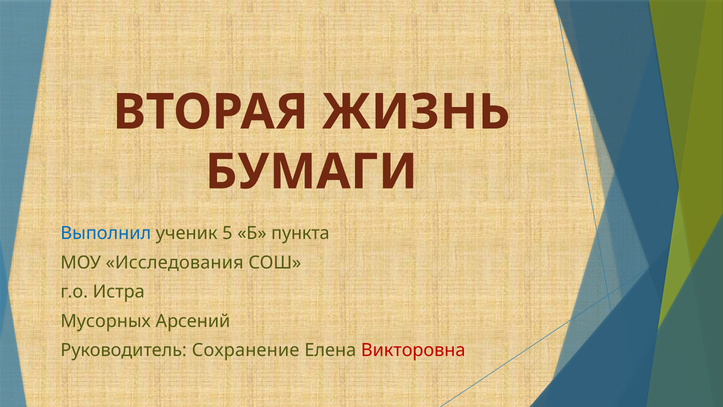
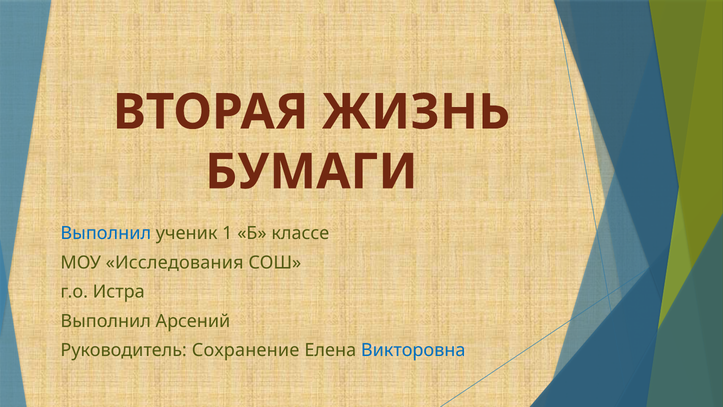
5: 5 -> 1 (227, 233)
пункта: пункта -> классе (300, 233)
Мусорных: Мусорных -> Выполнил (106, 321)
Викторовна colour: red -> blue (413, 350)
